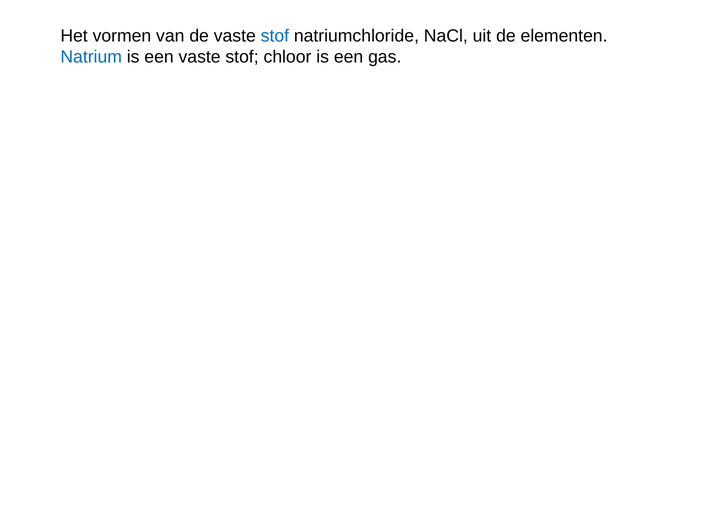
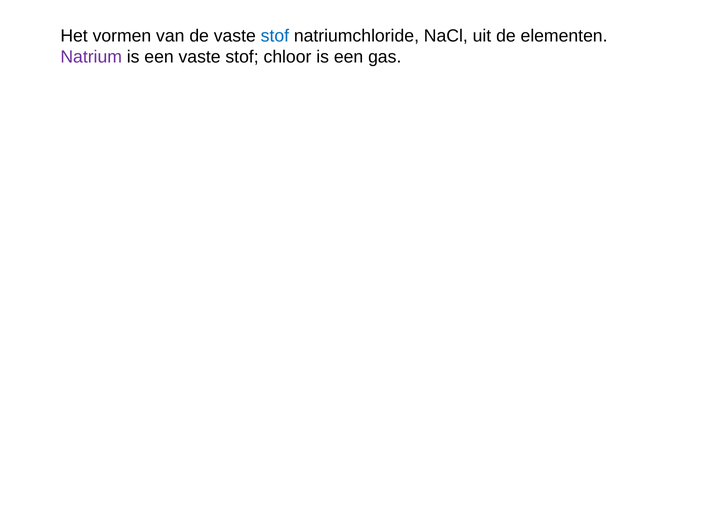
Natrium colour: blue -> purple (91, 57)
